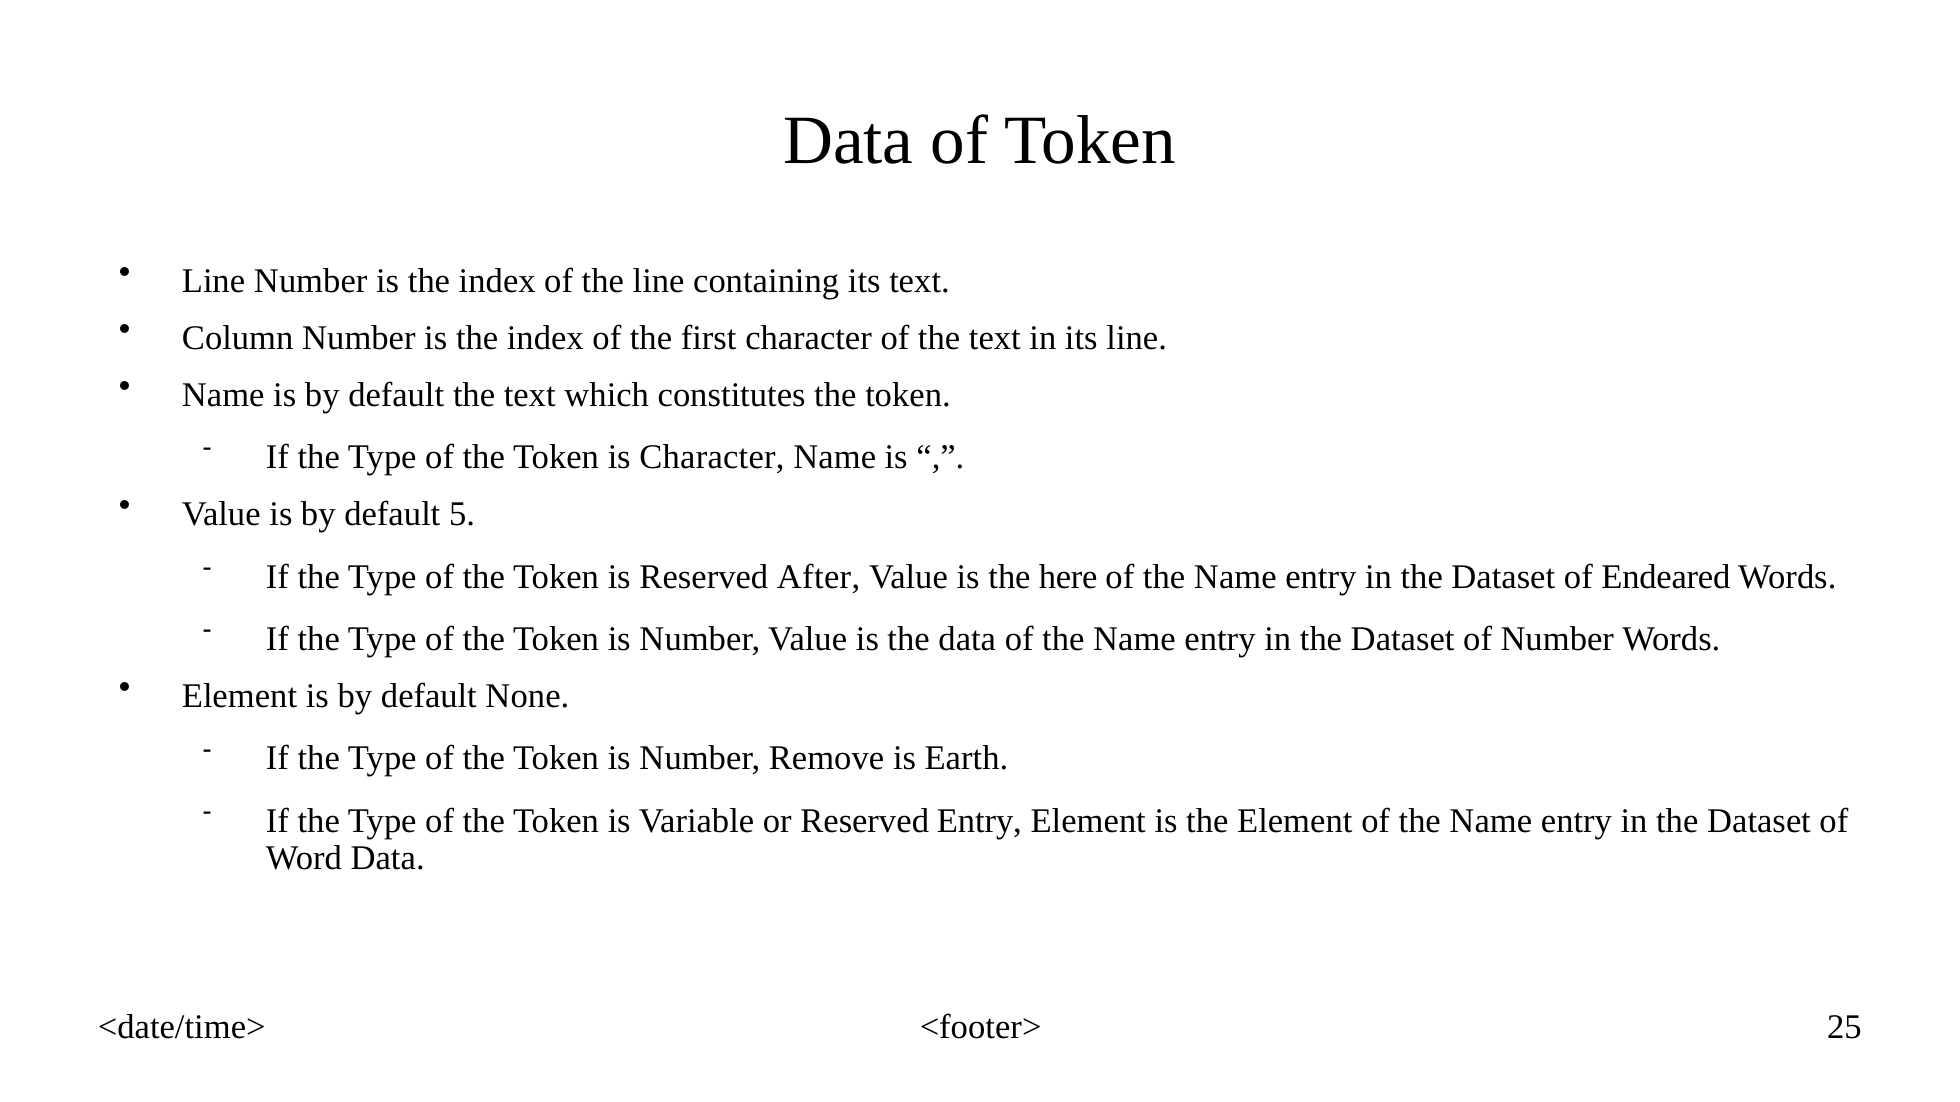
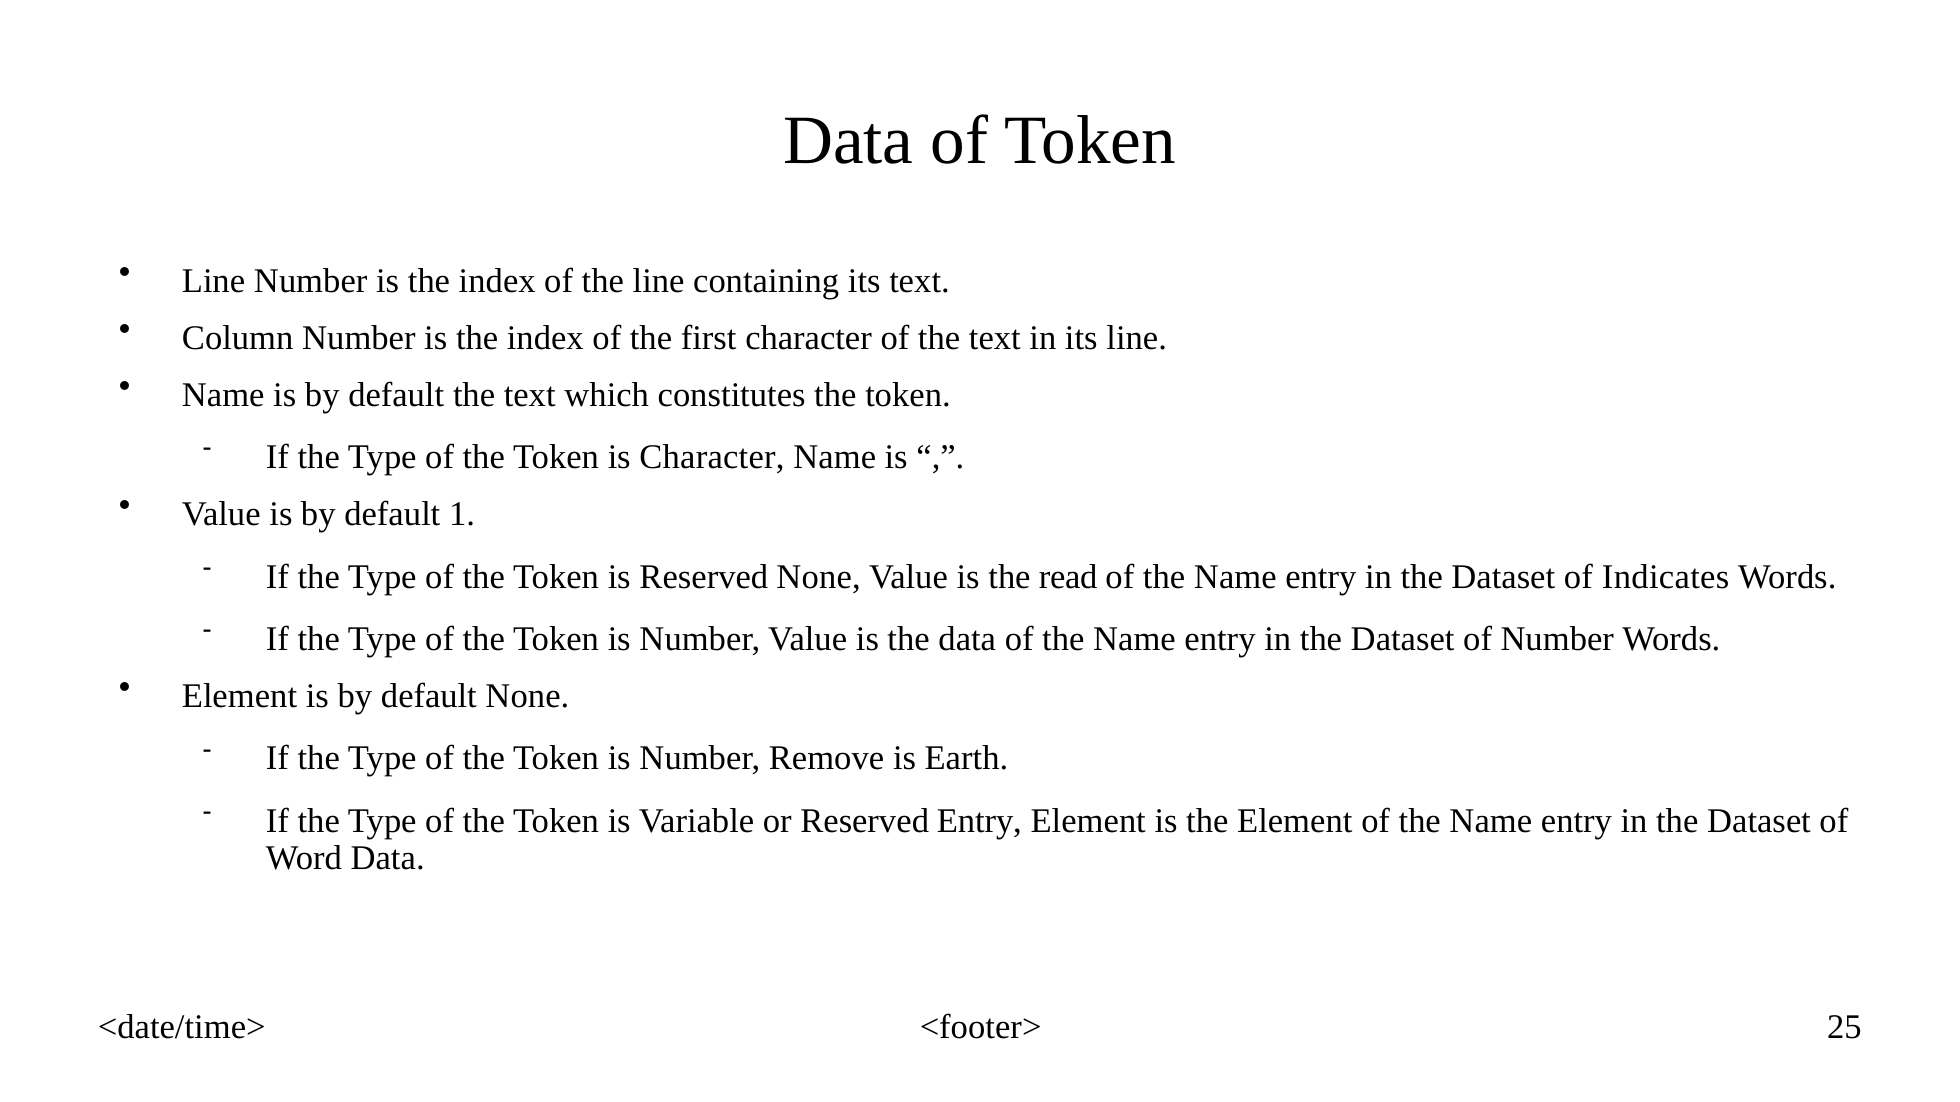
5: 5 -> 1 (462, 514)
Reserved After: After -> None (819, 577)
here: here -> read (1068, 577)
Endeared: Endeared -> Indicates (1666, 577)
